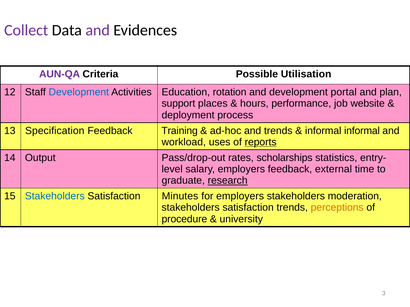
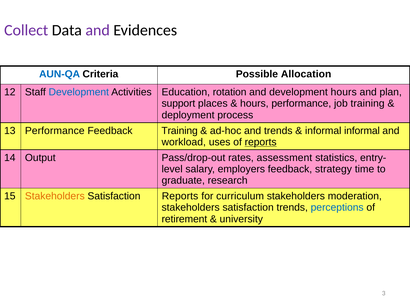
AUN-QA colour: purple -> blue (60, 74)
Utilisation: Utilisation -> Allocation (306, 74)
development portal: portal -> hours (344, 92)
job website: website -> training (368, 104)
13 Specification: Specification -> Performance (55, 131)
scholarships: scholarships -> assessment (284, 158)
external: external -> strategy (333, 169)
research underline: present -> none (228, 181)
Stakeholders colour: blue -> orange (55, 196)
Satisfaction Minutes: Minutes -> Reports (180, 196)
for employers: employers -> curriculum (240, 196)
perceptions colour: orange -> blue (337, 208)
procedure: procedure -> retirement (184, 219)
